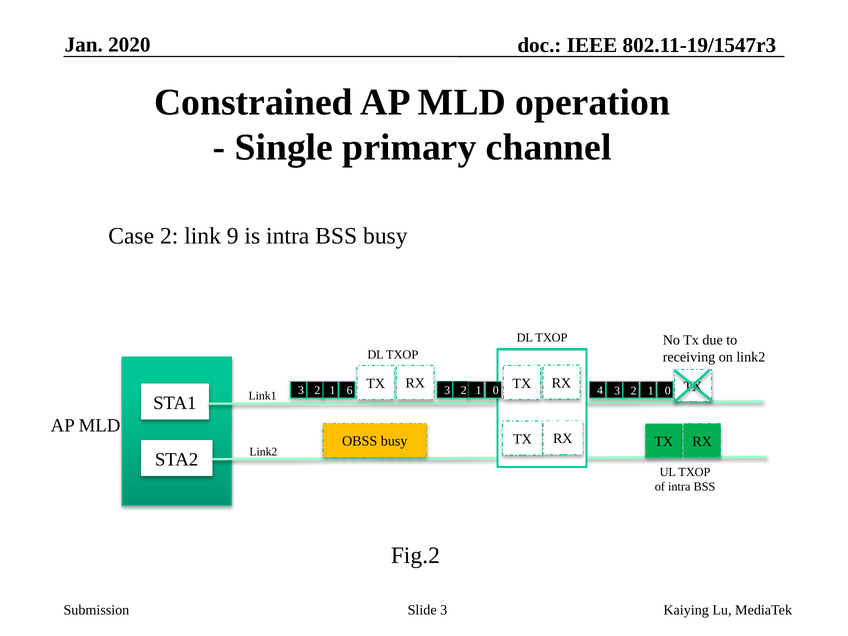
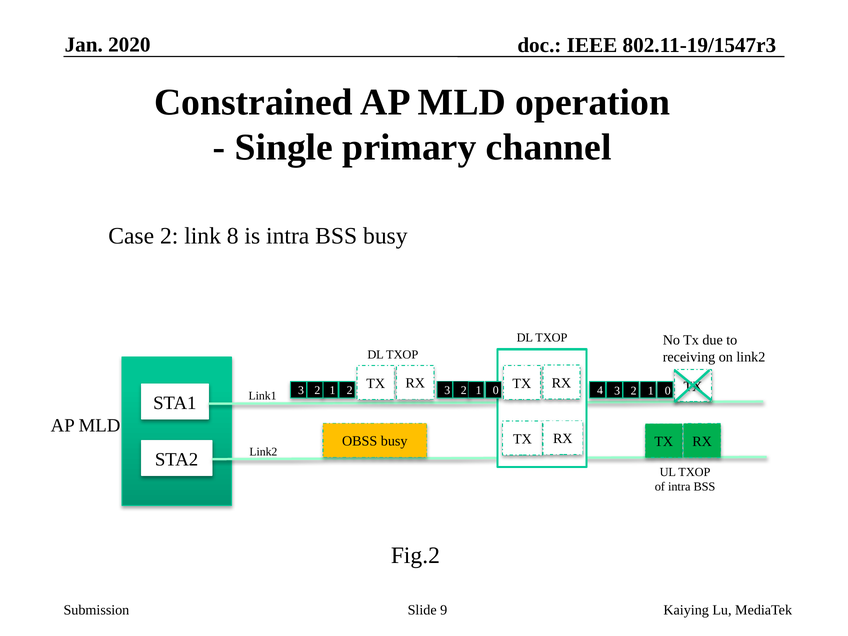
9: 9 -> 8 (233, 236)
1 6: 6 -> 2 (350, 391)
Slide 3: 3 -> 9 (444, 610)
